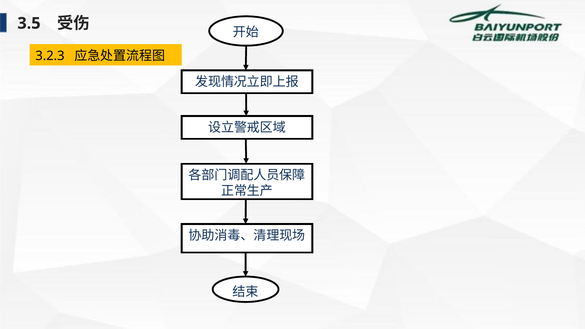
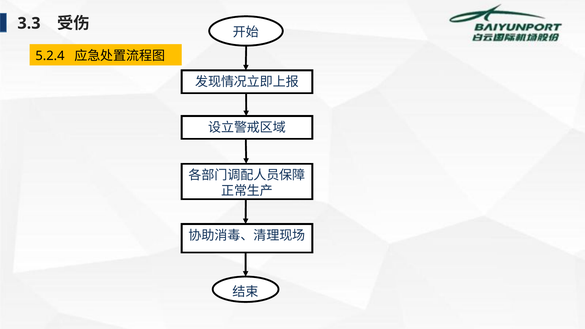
3.5: 3.5 -> 3.3 (29, 23)
3.2.3: 3.2.3 -> 5.2.4 (50, 56)
